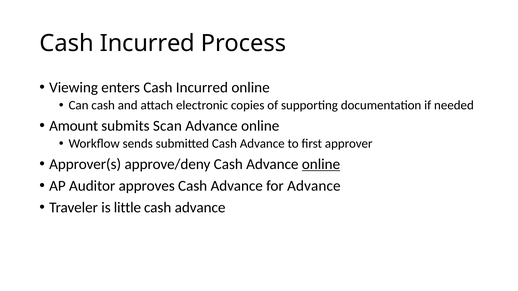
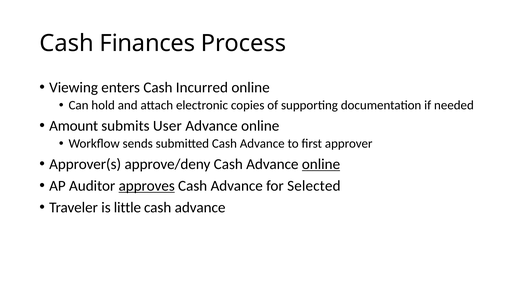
Incurred: Incurred -> Finances (147, 44)
Can cash: cash -> hold (103, 105)
Scan: Scan -> User (167, 126)
approves underline: none -> present (147, 186)
for Advance: Advance -> Selected (314, 186)
